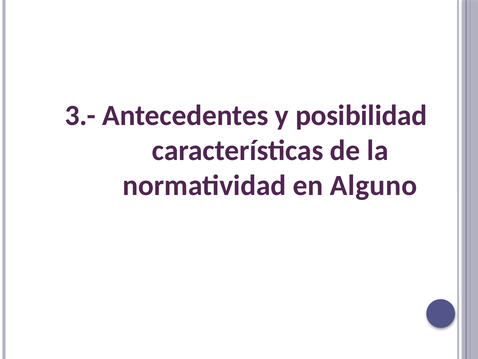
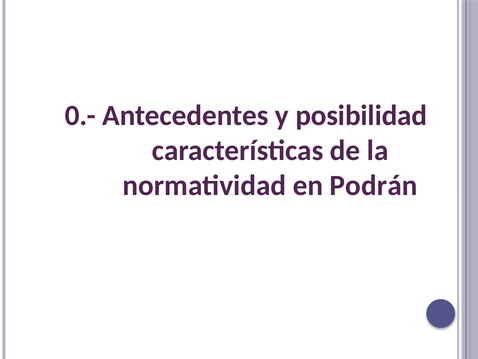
3.-: 3.- -> 0.- (80, 115)
Alguno: Alguno -> Podrán (374, 185)
